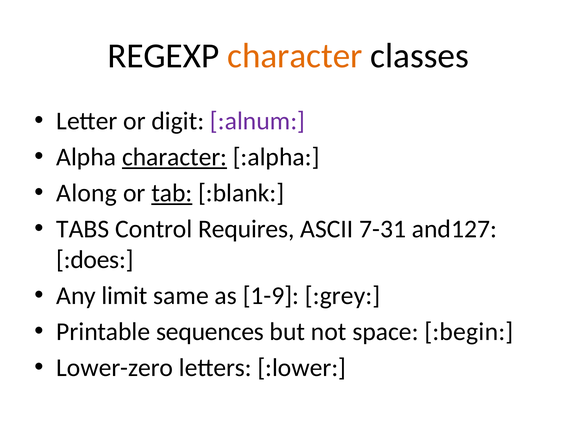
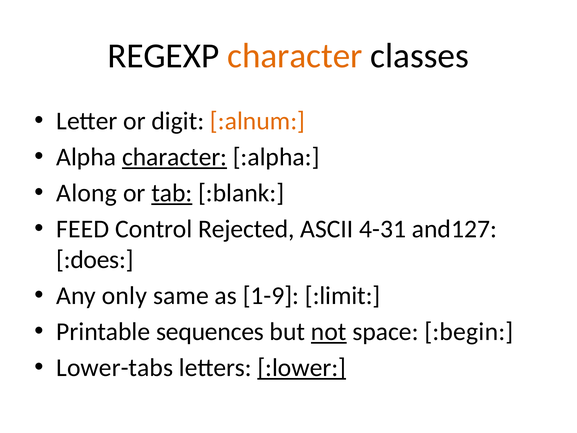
:alnum colour: purple -> orange (258, 121)
TABS: TABS -> FEED (83, 229)
Requires: Requires -> Rejected (246, 229)
7-31: 7-31 -> 4-31 (383, 229)
limit: limit -> only (124, 296)
:grey: :grey -> :limit (343, 296)
not underline: none -> present (329, 332)
Lower-zero: Lower-zero -> Lower-tabs (115, 367)
:lower underline: none -> present (302, 367)
